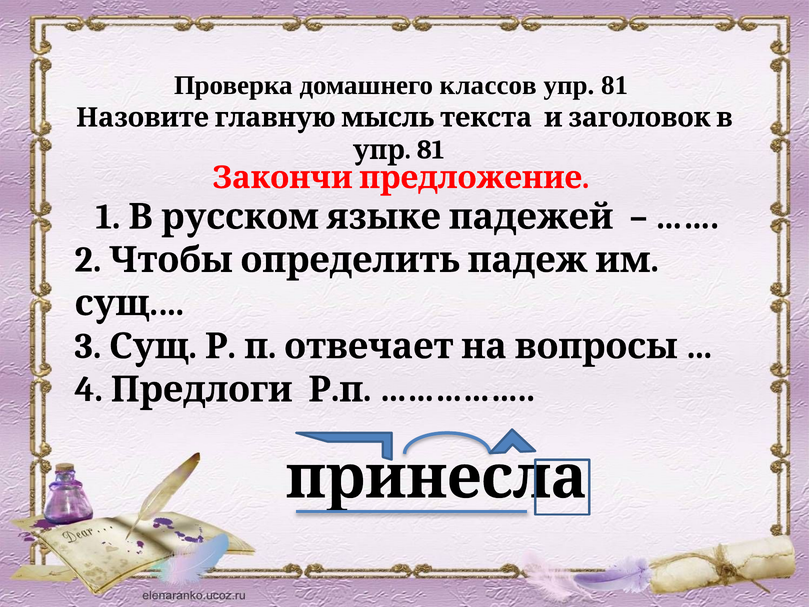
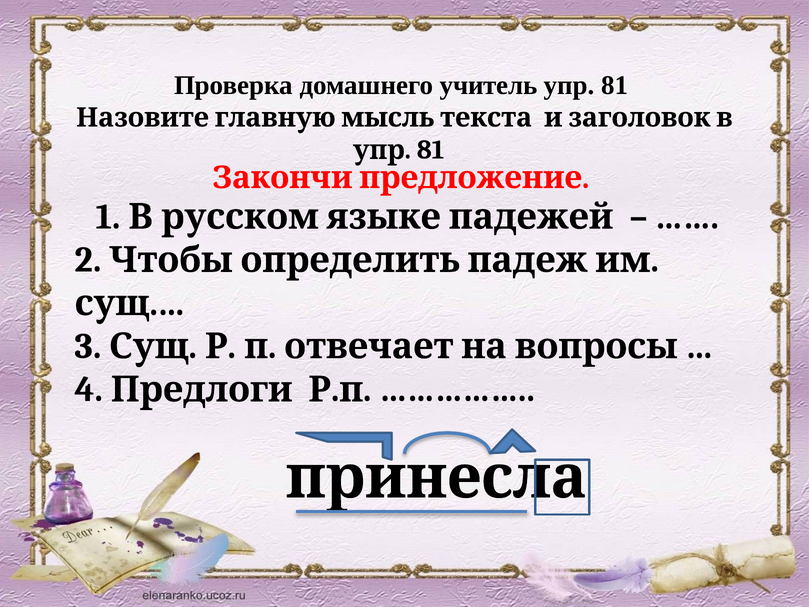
классов: классов -> учитель (489, 85)
